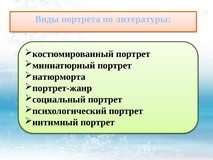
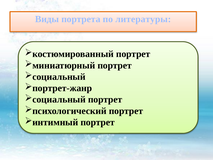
натюрморта: натюрморта -> социальный (59, 77)
